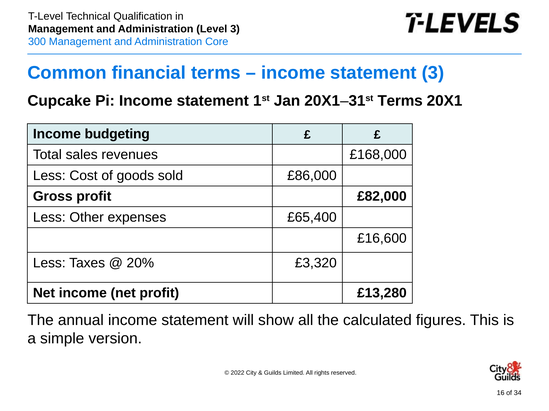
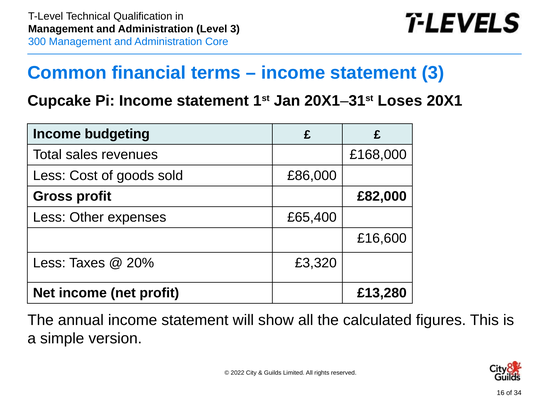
20X1–31st Terms: Terms -> Loses (400, 101)
